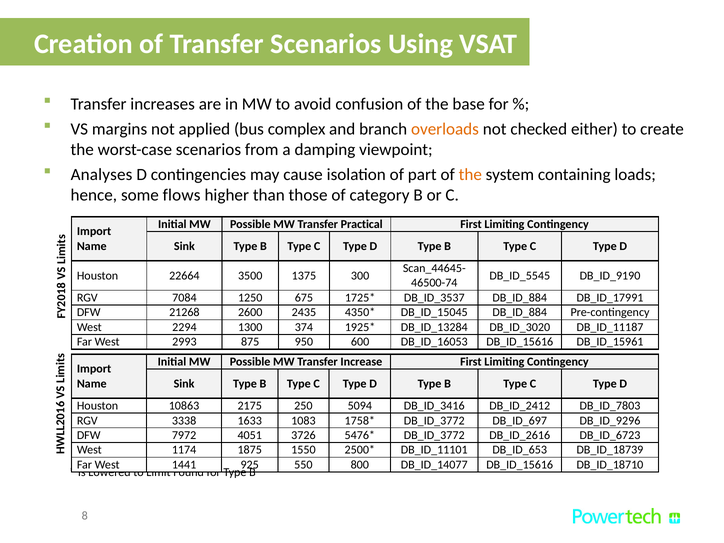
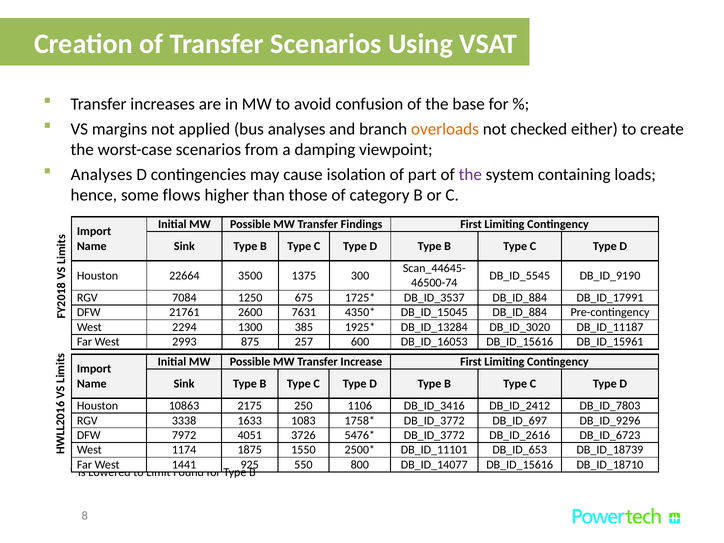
bus complex: complex -> analyses (297, 129)
the colour: orange -> purple (470, 174)
Practical: Practical -> Findings (362, 224)
21268: 21268 -> 21761 (184, 312)
2435: 2435 -> 7631 (304, 312)
374: 374 -> 385 (304, 327)
950: 950 -> 257 (304, 342)
5094: 5094 -> 1106 (360, 406)
